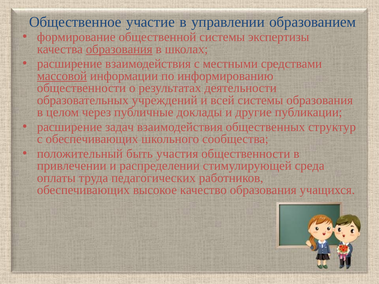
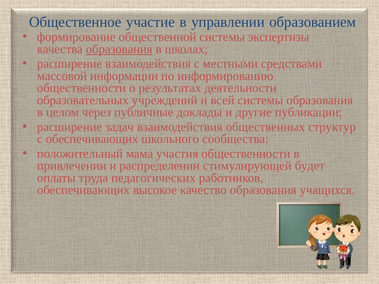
массовой underline: present -> none (62, 76)
быть: быть -> мама (140, 154)
среда: среда -> будет (310, 166)
